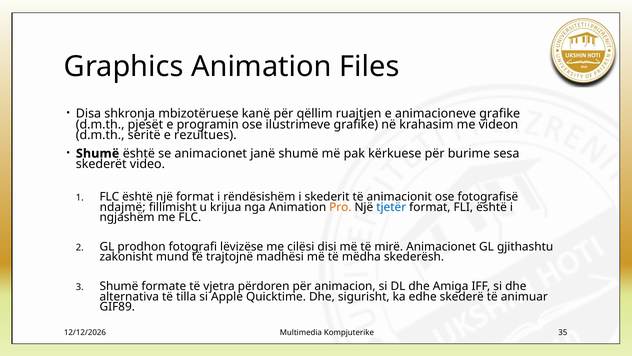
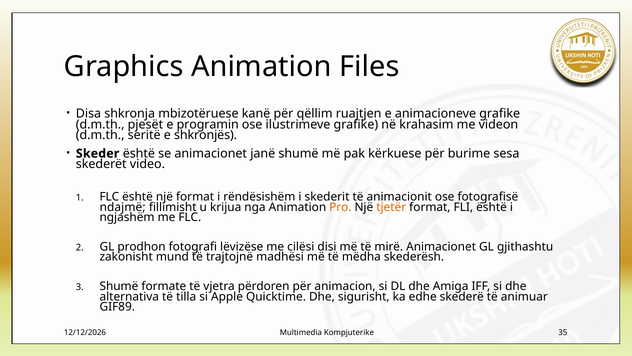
rezultues: rezultues -> shkronjës (206, 135)
Shumë: Shumë -> Skeder (98, 153)
tjetër colour: blue -> orange (391, 207)
